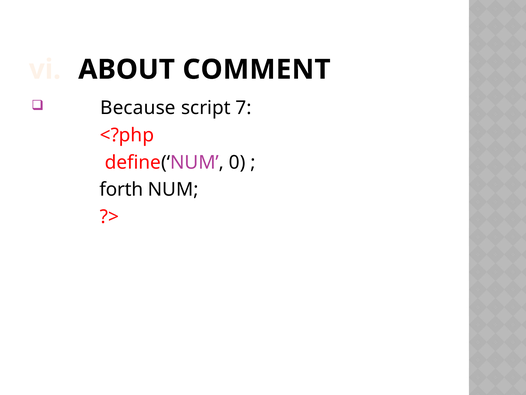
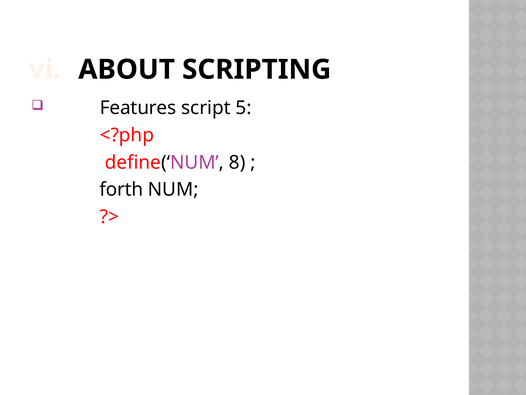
COMMENT: COMMENT -> SCRIPTING (257, 69)
Because: Because -> Features (138, 108)
7: 7 -> 5 (244, 108)
0: 0 -> 8 (237, 162)
